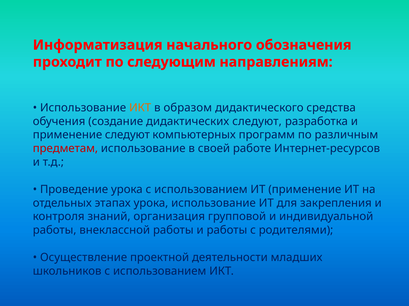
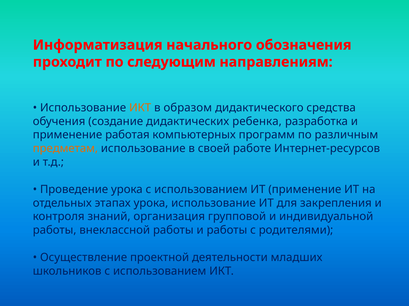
дидактических следуют: следуют -> ребенка (257, 122)
применение следуют: следуют -> работая (127, 135)
предметам colour: red -> orange (65, 149)
